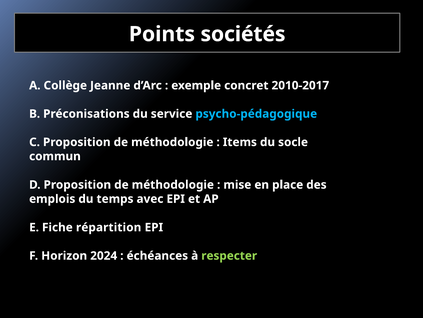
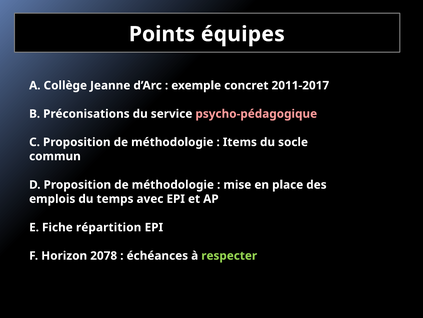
sociétés: sociétés -> équipes (243, 34)
2010-2017: 2010-2017 -> 2011-2017 (300, 85)
psycho-pédagogique colour: light blue -> pink (256, 114)
2024: 2024 -> 2078 (104, 255)
